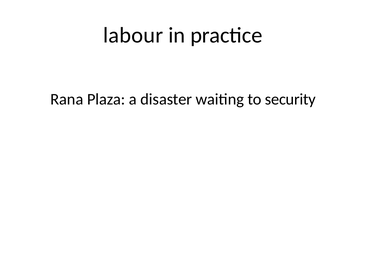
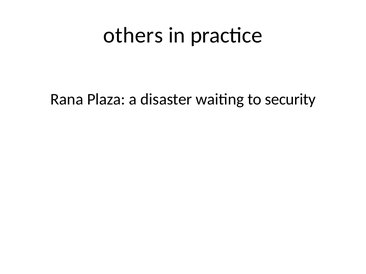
labour: labour -> others (133, 35)
